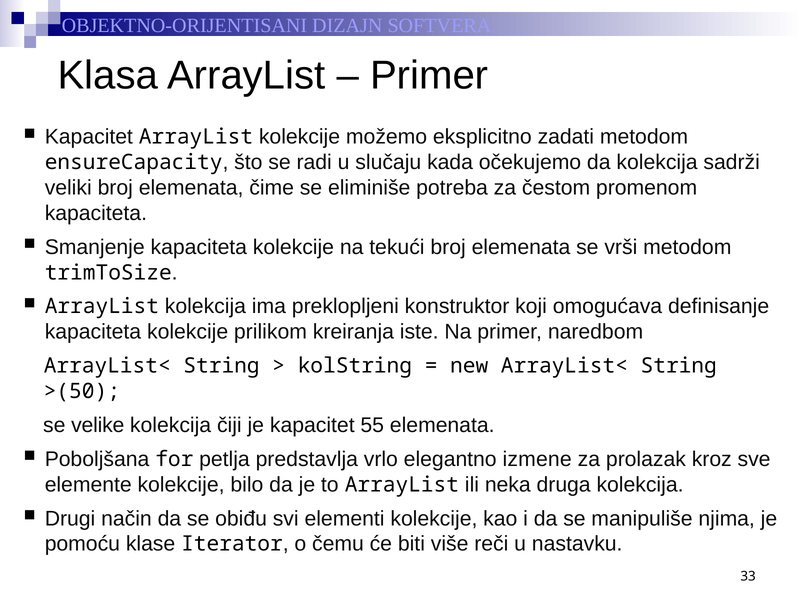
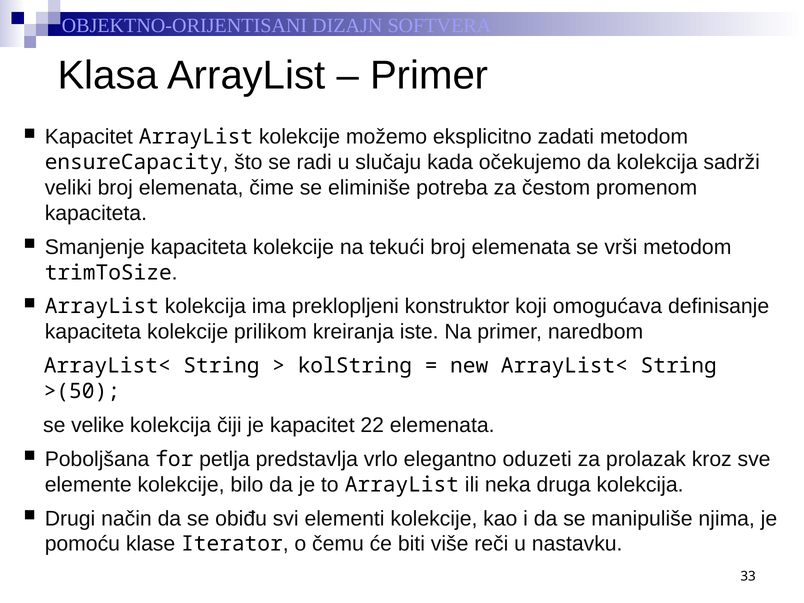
55: 55 -> 22 (372, 425)
izmene: izmene -> oduzeti (537, 459)
